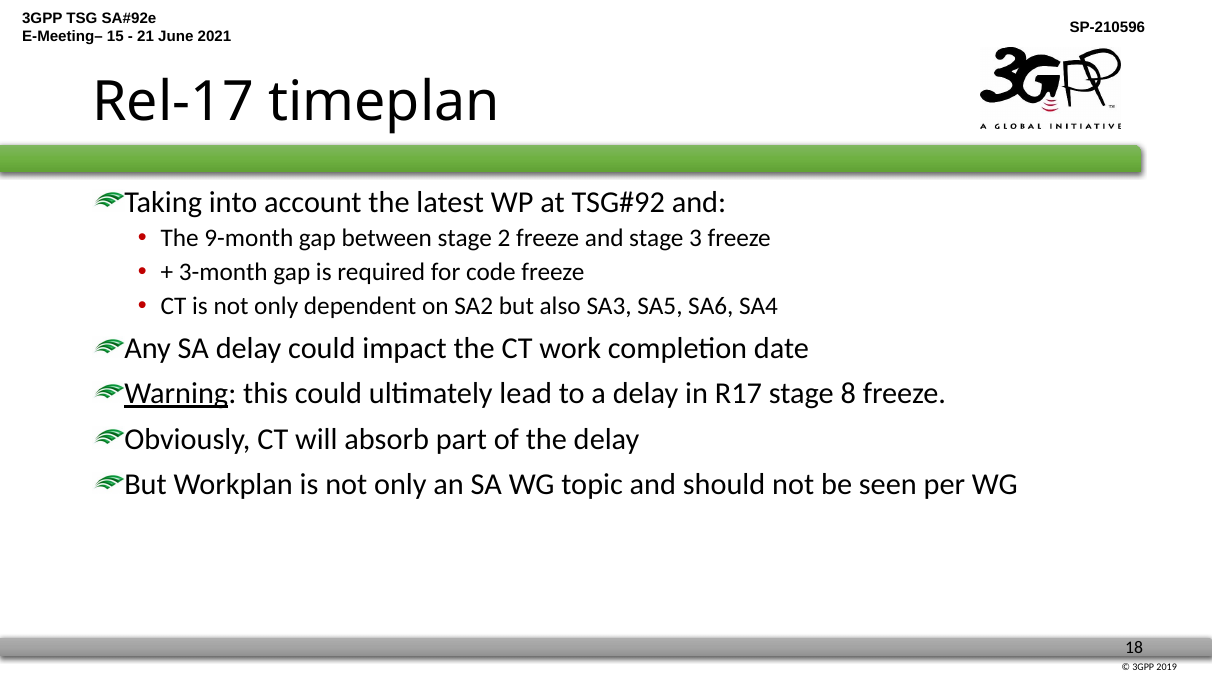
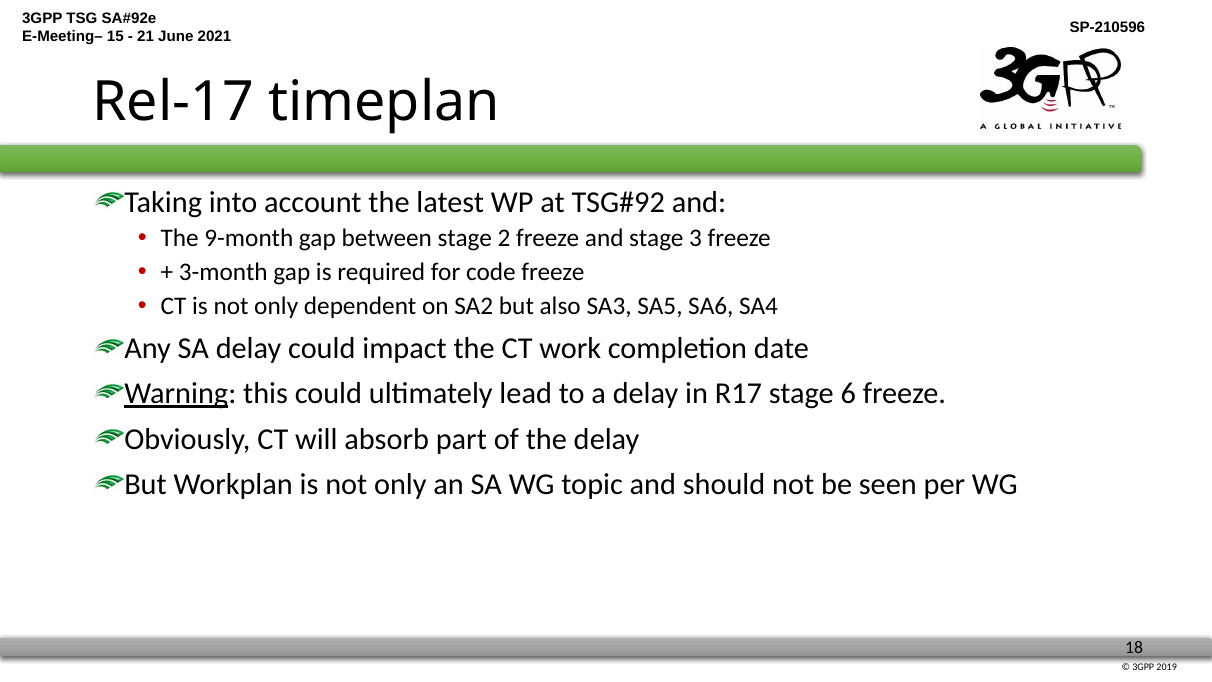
8: 8 -> 6 (848, 394)
